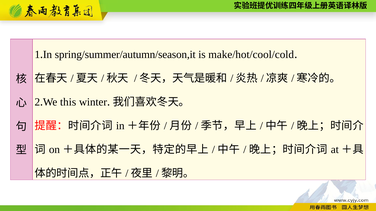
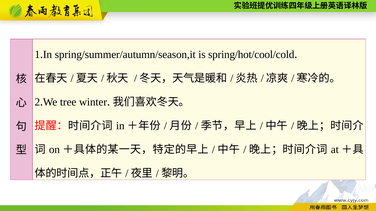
make/hot/cool/cold: make/hot/cool/cold -> spring/hot/cool/cold (251, 55)
this: this -> tree (68, 102)
